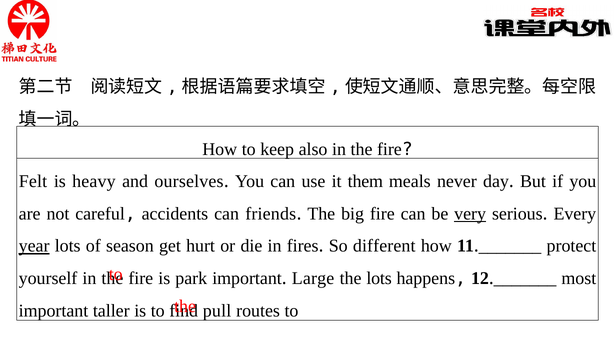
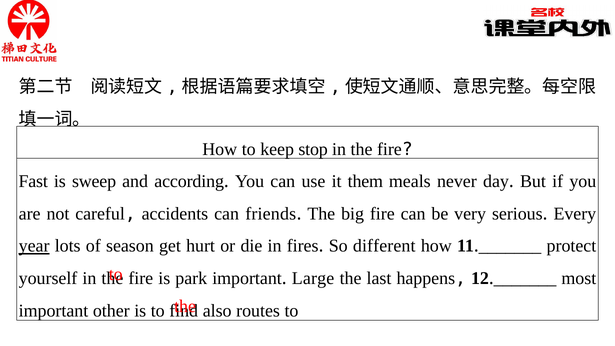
also: also -> stop (313, 149)
Felt: Felt -> Fast (33, 181)
heavy: heavy -> sweep (94, 181)
ourselves: ourselves -> according (189, 181)
very underline: present -> none (470, 214)
the lots: lots -> last (379, 278)
taller: taller -> other (111, 311)
pull: pull -> also (217, 311)
